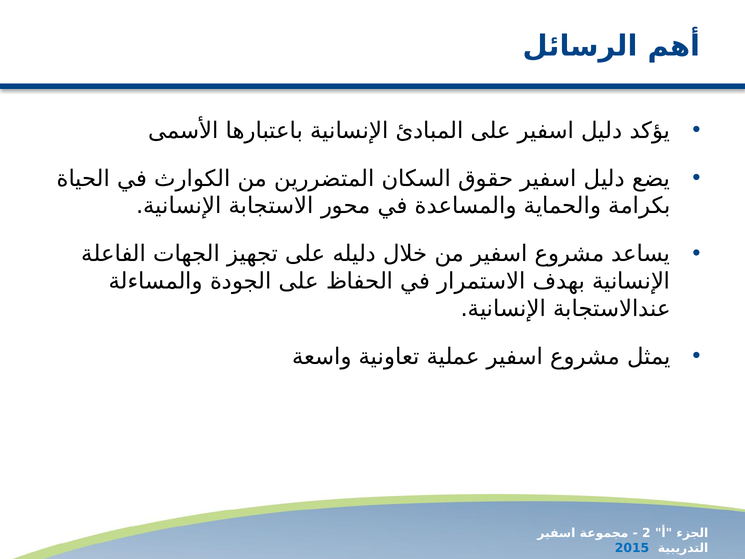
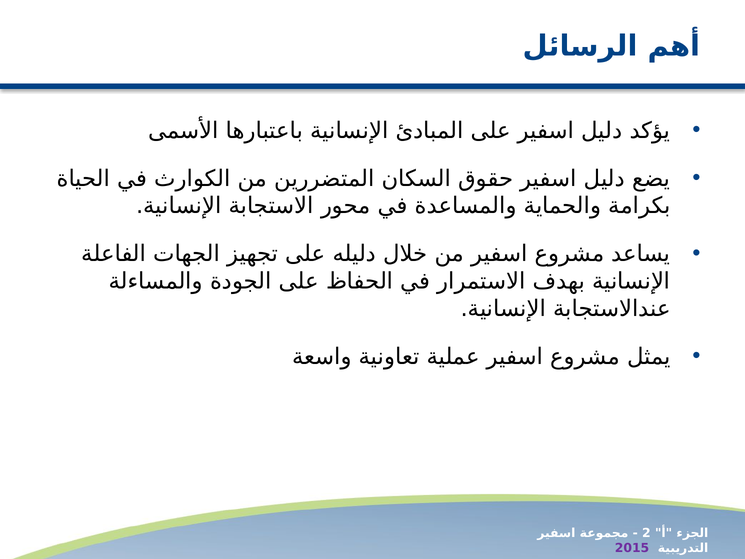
2015 colour: blue -> purple (632, 548)
